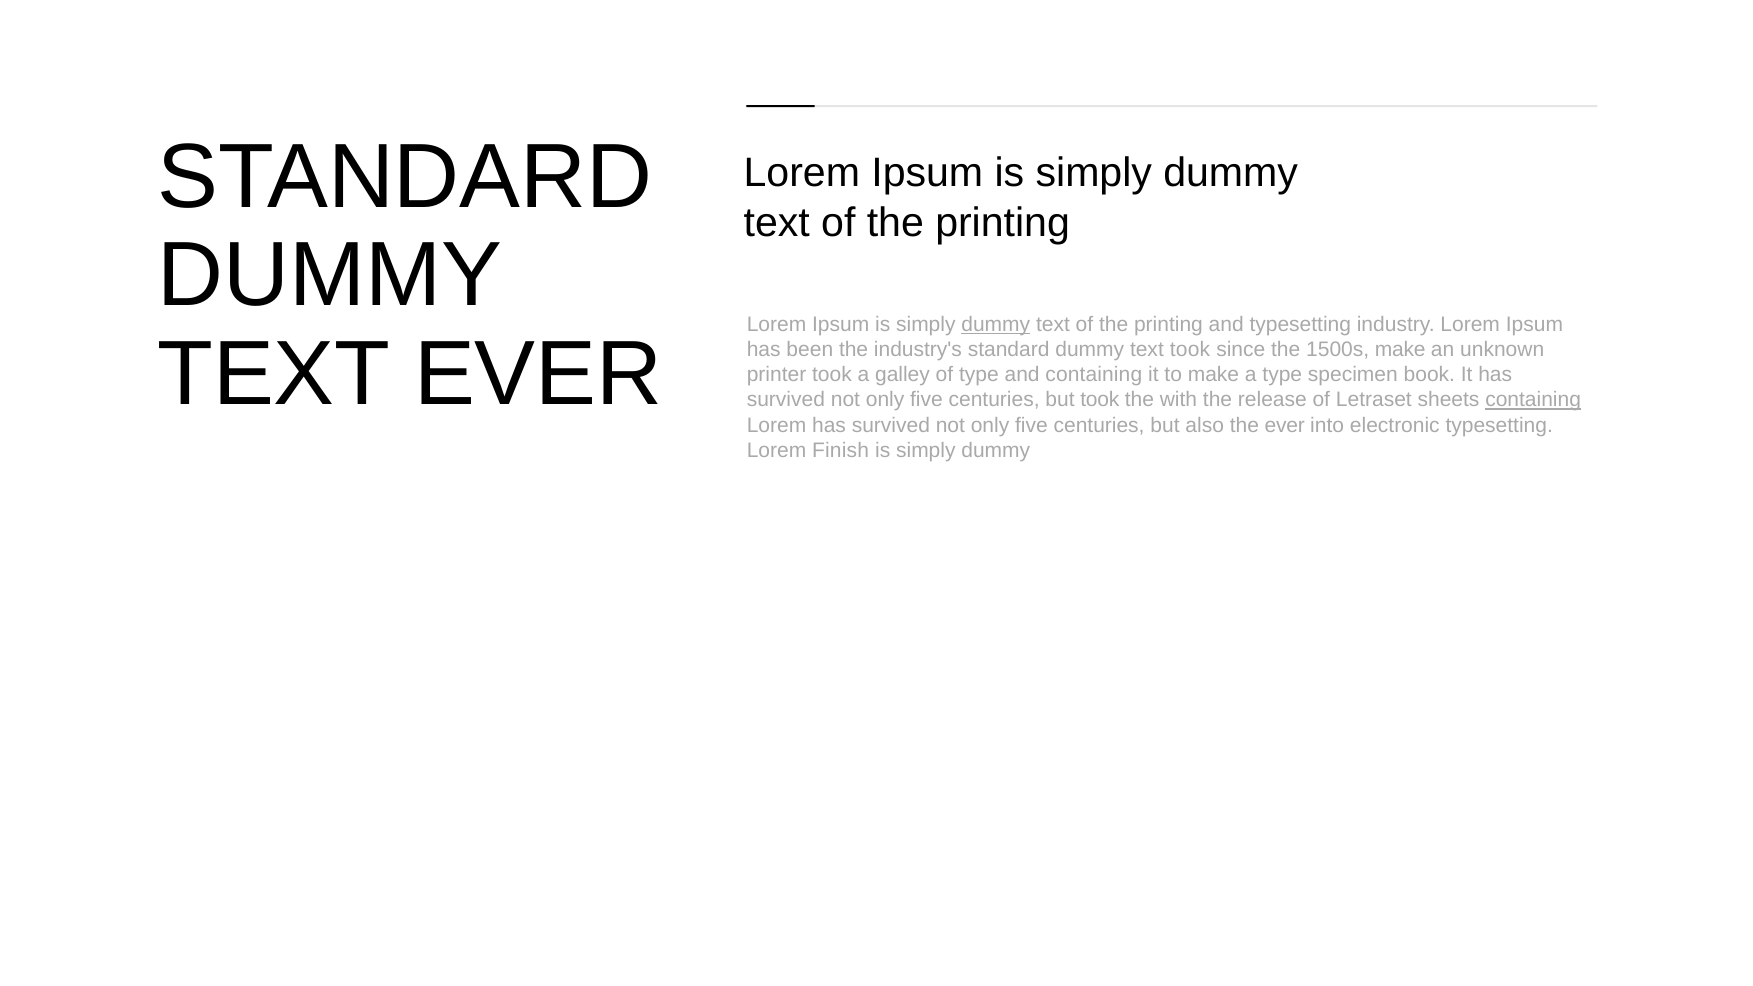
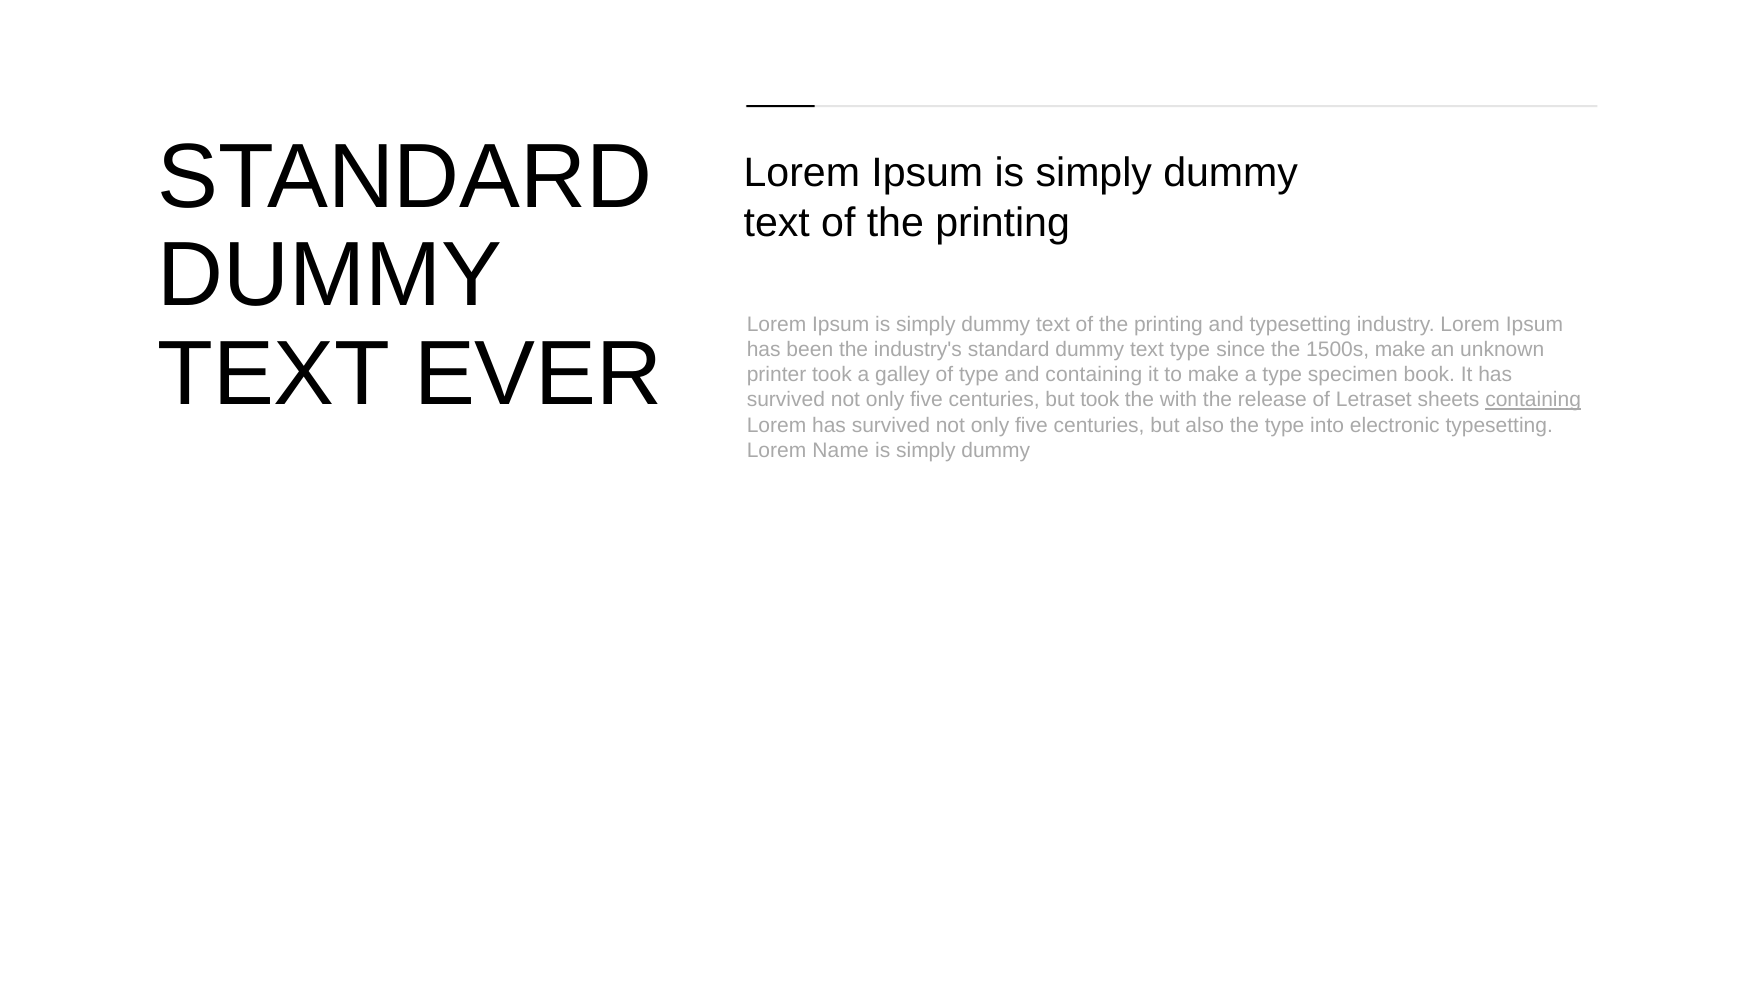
dummy underline: present -> none (996, 324)
text took: took -> type (1190, 349)
the ever: ever -> type (1285, 425)
Finish: Finish -> Name (841, 450)
